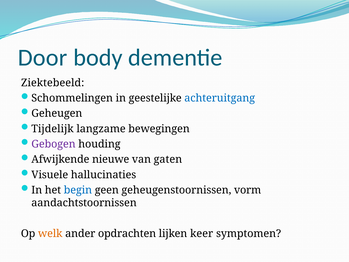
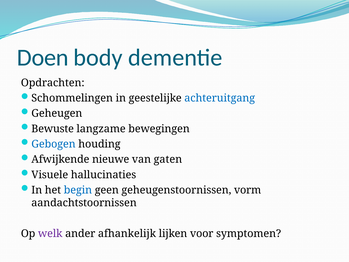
Door: Door -> Doen (43, 58)
Ziektebeeld: Ziektebeeld -> Opdrachten (53, 83)
Tijdelijk: Tijdelijk -> Bewuste (53, 129)
Gebogen colour: purple -> blue (53, 144)
welk colour: orange -> purple (50, 233)
opdrachten: opdrachten -> afhankelijk (127, 233)
keer: keer -> voor (202, 233)
